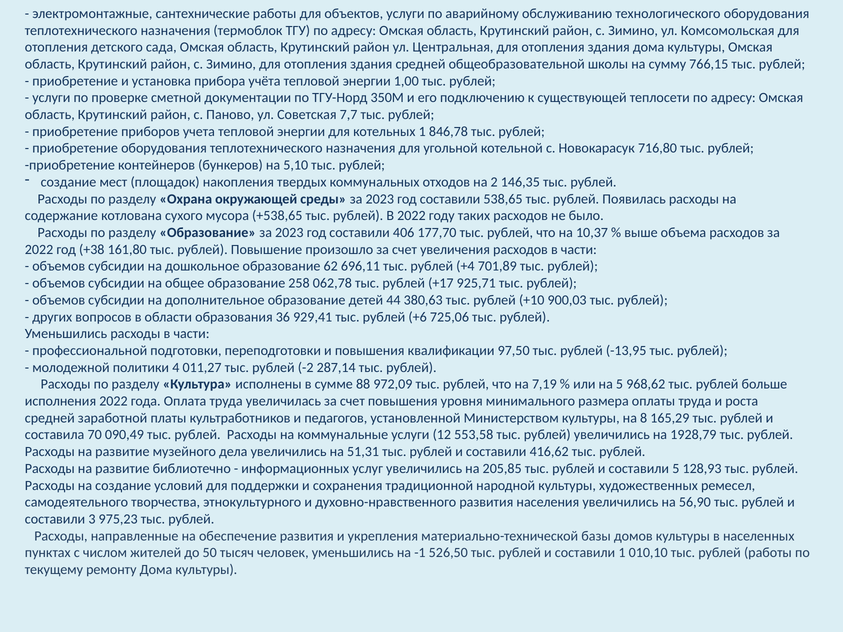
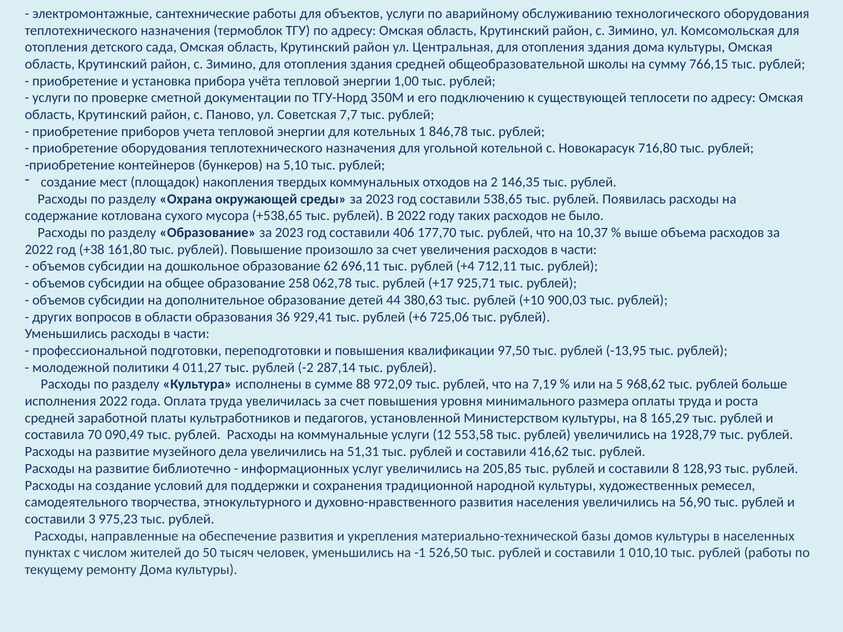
701,89: 701,89 -> 712,11 (497, 266)
составили 5: 5 -> 8 (676, 469)
